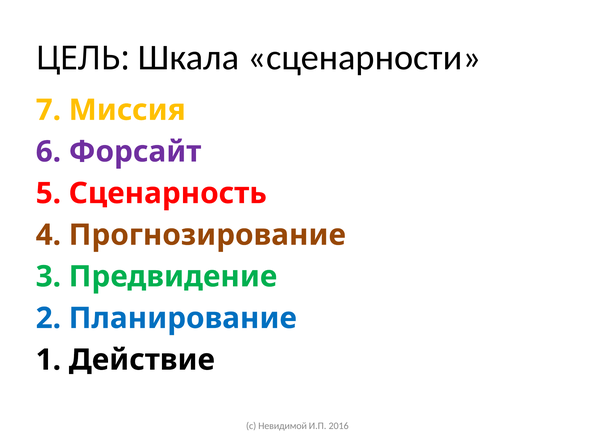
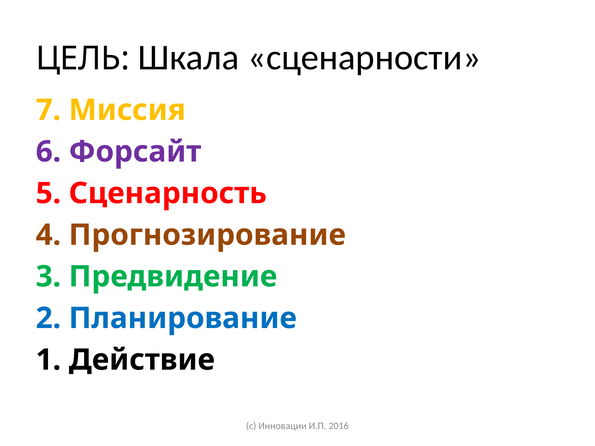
Невидимой: Невидимой -> Инновации (283, 426)
